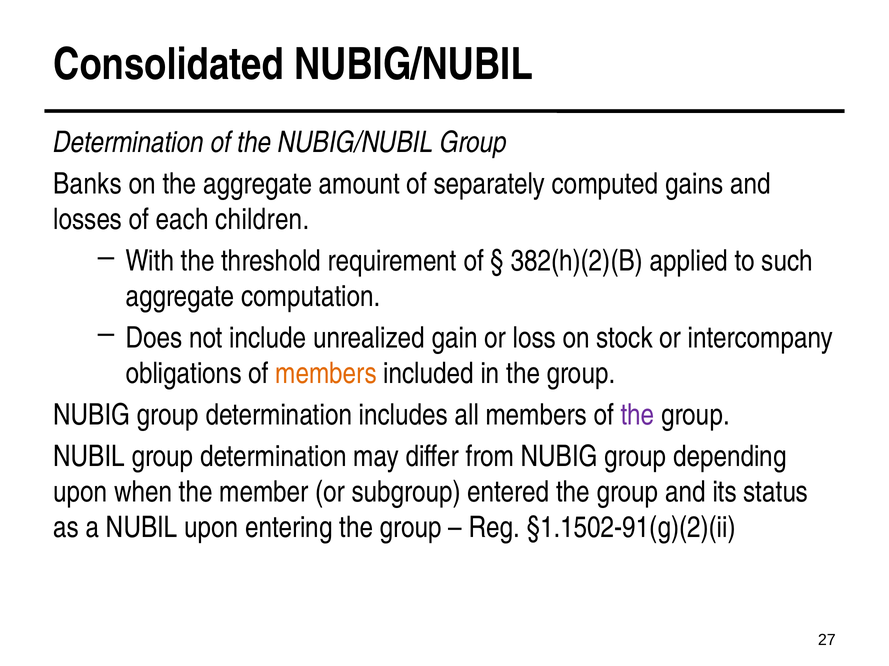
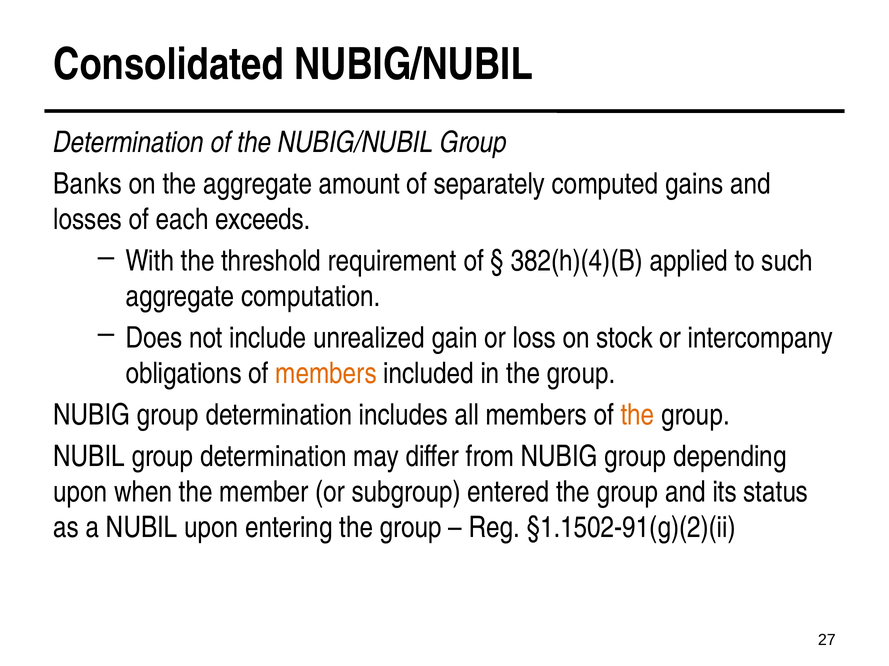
children: children -> exceeds (263, 220)
382(h)(2)(B: 382(h)(2)(B -> 382(h)(4)(B (577, 261)
the colour: purple -> orange (638, 415)
